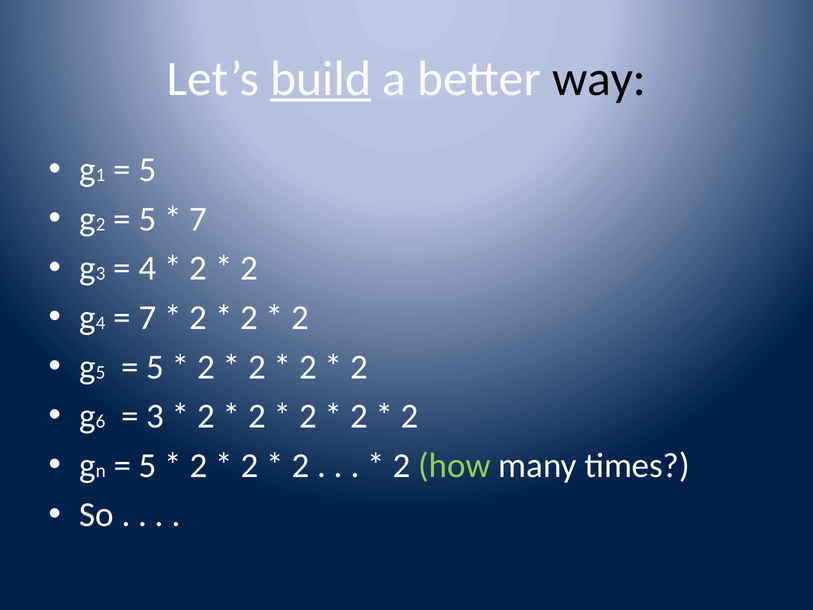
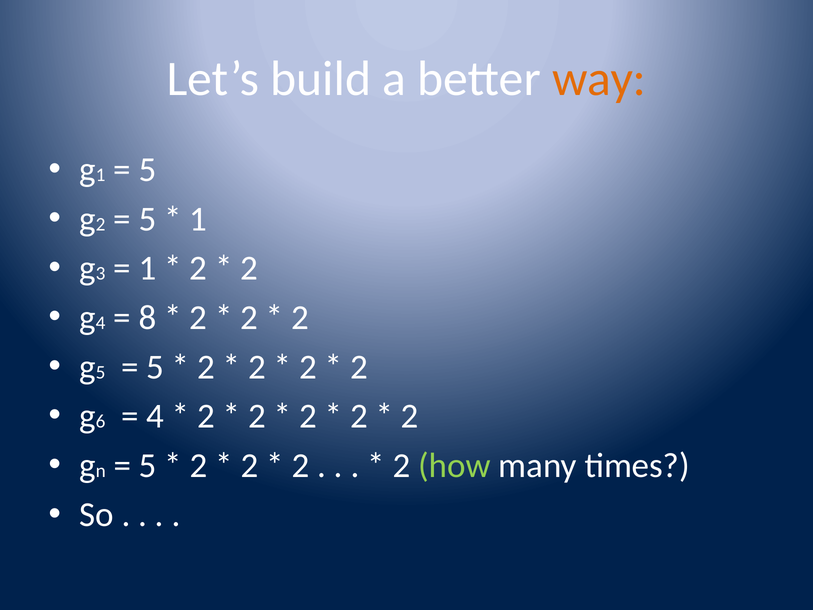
build underline: present -> none (321, 79)
way colour: black -> orange (599, 79)
7: 7 -> 1 (198, 219)
4: 4 -> 1 (147, 268)
7: 7 -> 8 (147, 318)
3: 3 -> 4 (155, 416)
